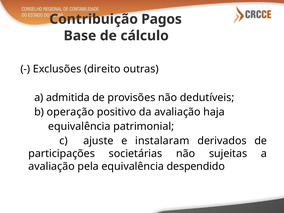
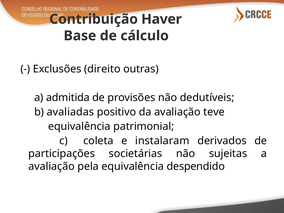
Pagos: Pagos -> Haver (162, 19)
operação: operação -> avaliadas (70, 112)
haja: haja -> teve (214, 112)
ajuste: ajuste -> coleta (98, 141)
